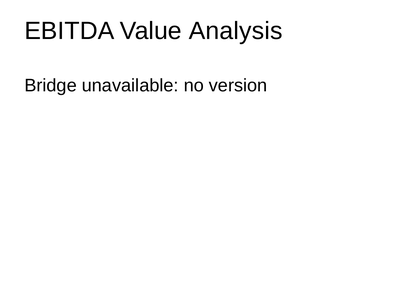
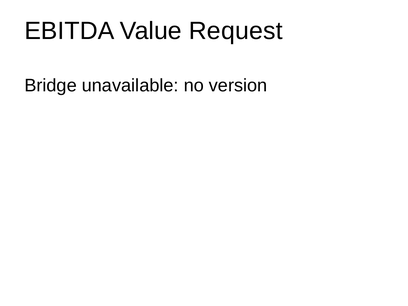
Analysis: Analysis -> Request (236, 31)
